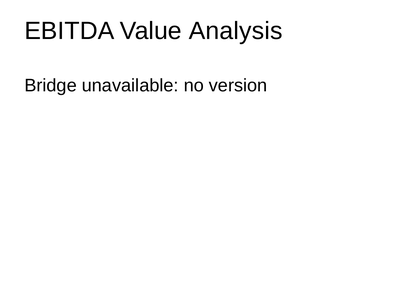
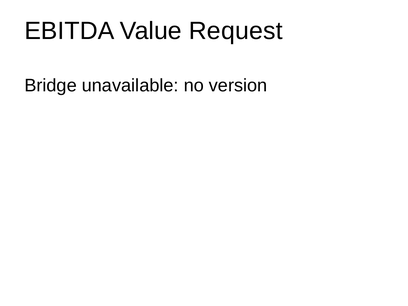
Analysis: Analysis -> Request (236, 31)
